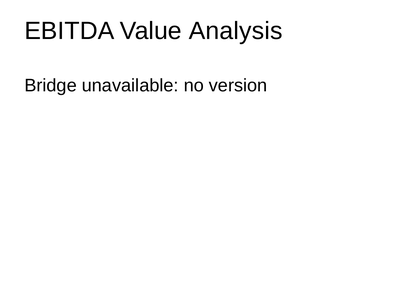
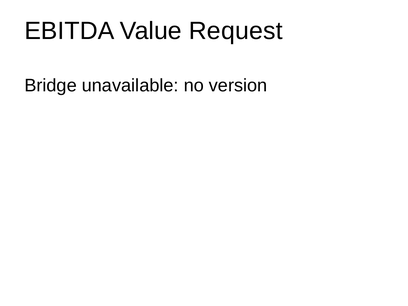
Analysis: Analysis -> Request (236, 31)
